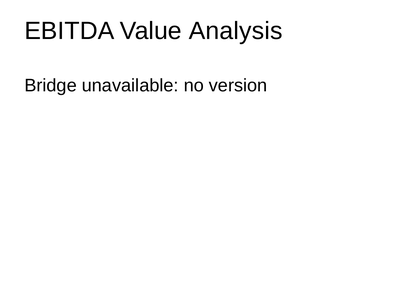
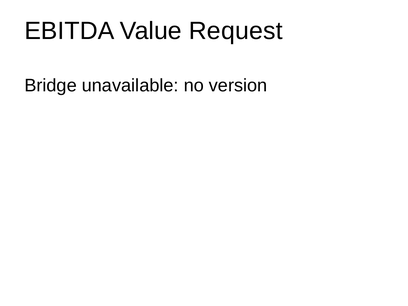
Analysis: Analysis -> Request (236, 31)
